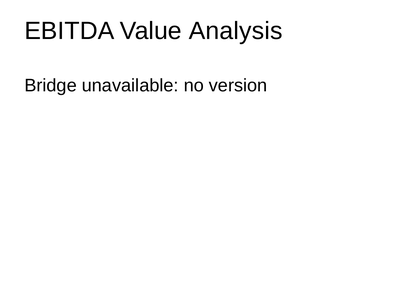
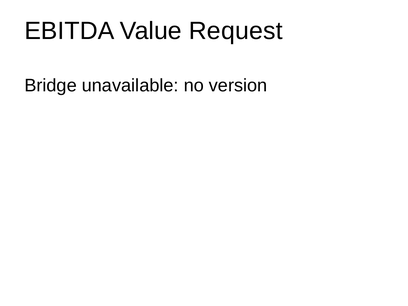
Analysis: Analysis -> Request (236, 31)
